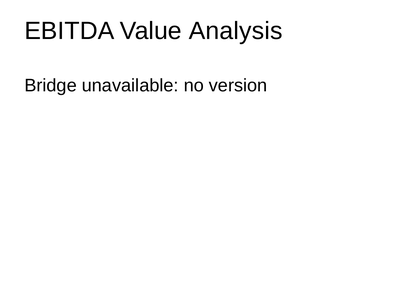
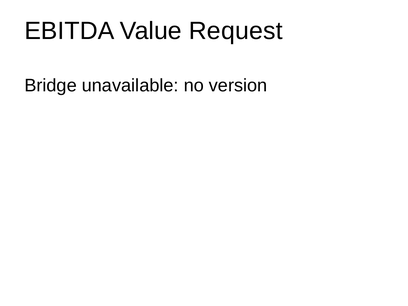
Analysis: Analysis -> Request (236, 31)
